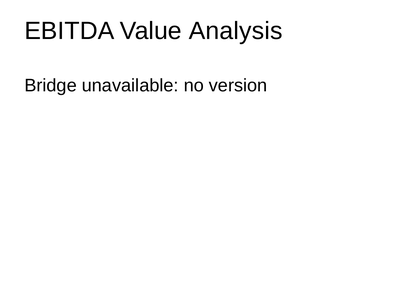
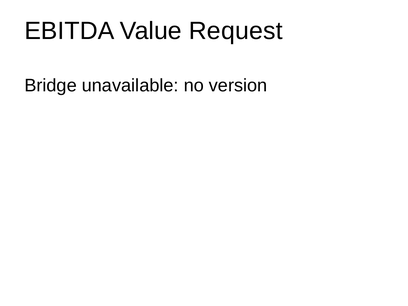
Analysis: Analysis -> Request (236, 31)
